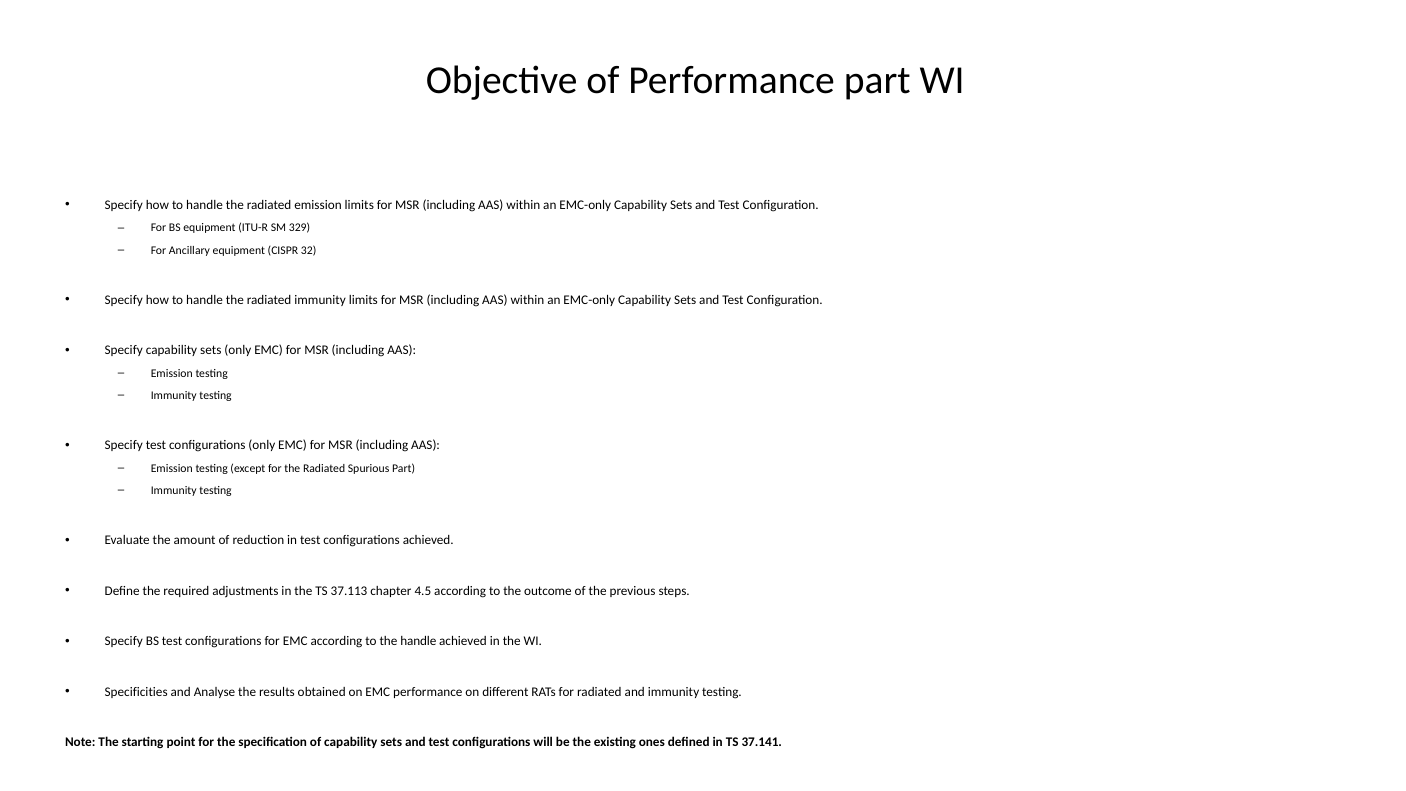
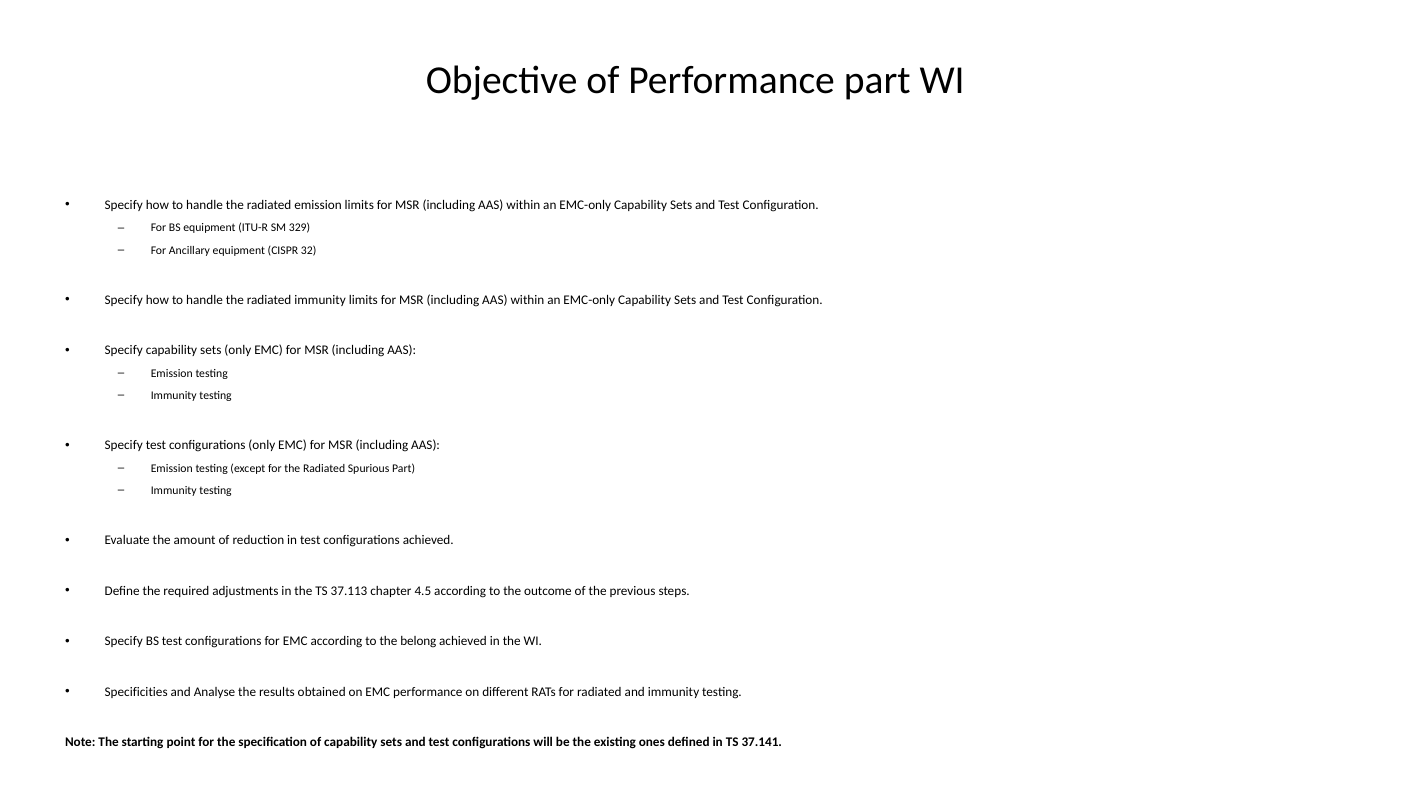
the handle: handle -> belong (418, 641)
